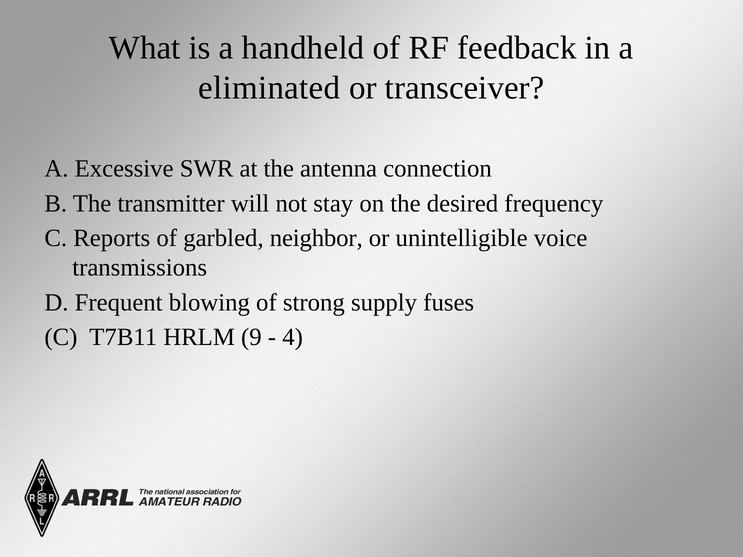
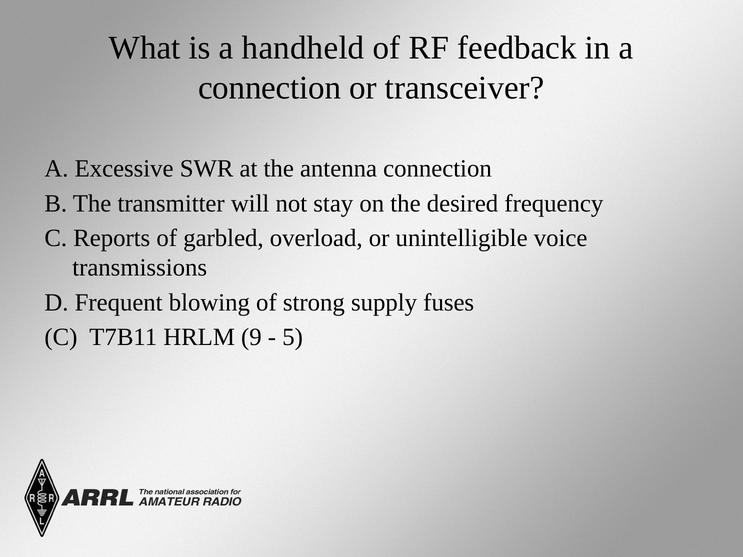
eliminated: eliminated -> connection (270, 88)
neighbor: neighbor -> overload (316, 238)
4: 4 -> 5 (293, 337)
